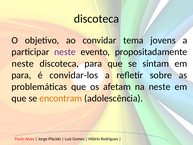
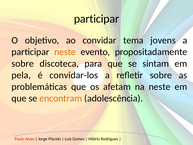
discoteca: discoteca -> participar (97, 19)
neste colour: purple -> orange (65, 52)
neste: neste -> sobre (23, 63)
para: para -> pela (21, 75)
